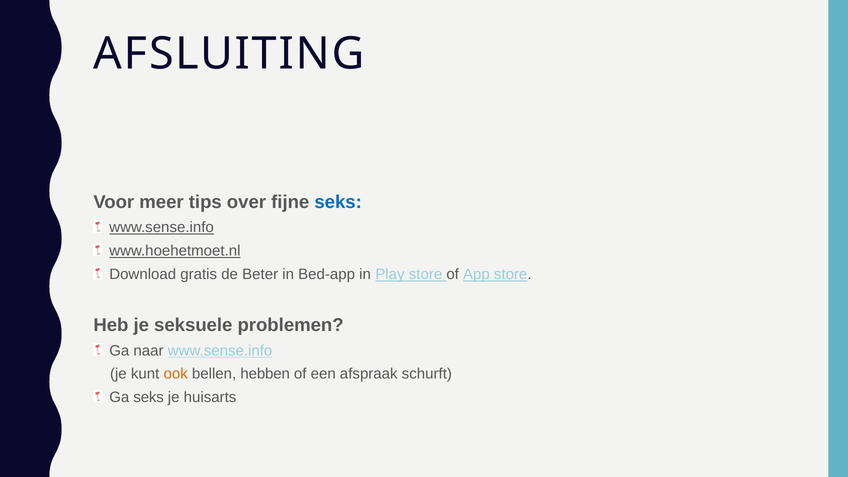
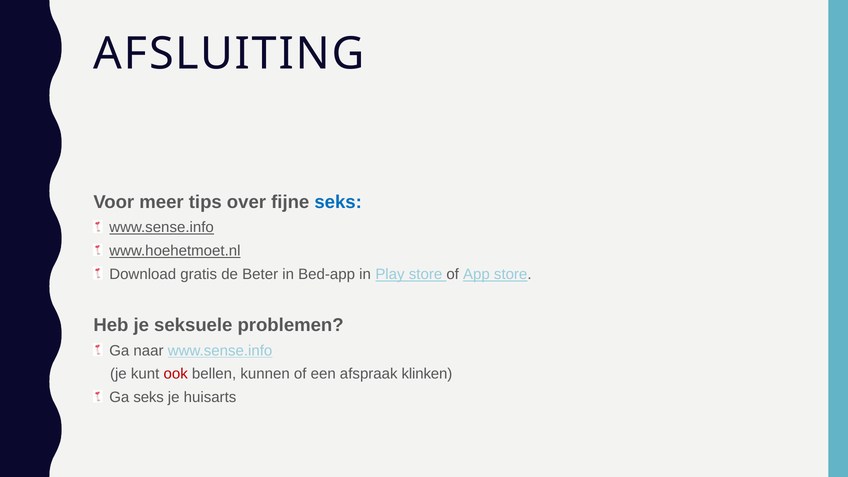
ook colour: orange -> red (176, 374)
hebben: hebben -> kunnen (265, 374)
schurft: schurft -> klinken (427, 374)
